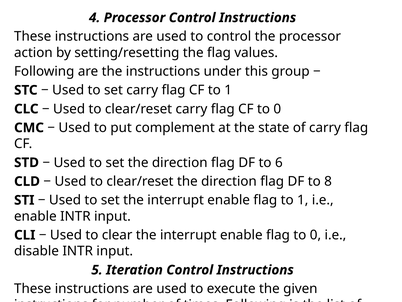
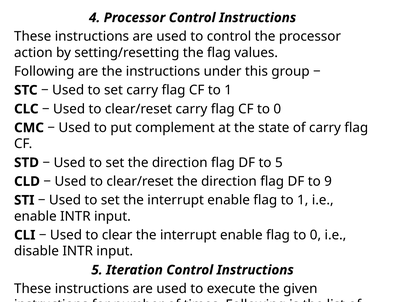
to 6: 6 -> 5 (279, 162)
8: 8 -> 9 (328, 181)
